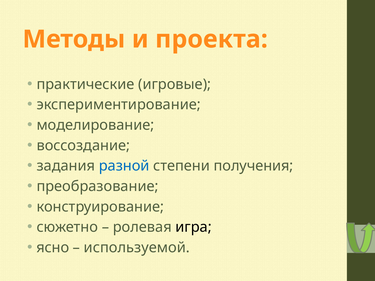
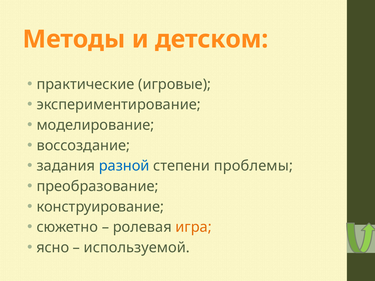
проекта: проекта -> детском (212, 39)
получения: получения -> проблемы (253, 166)
игра colour: black -> orange (194, 227)
